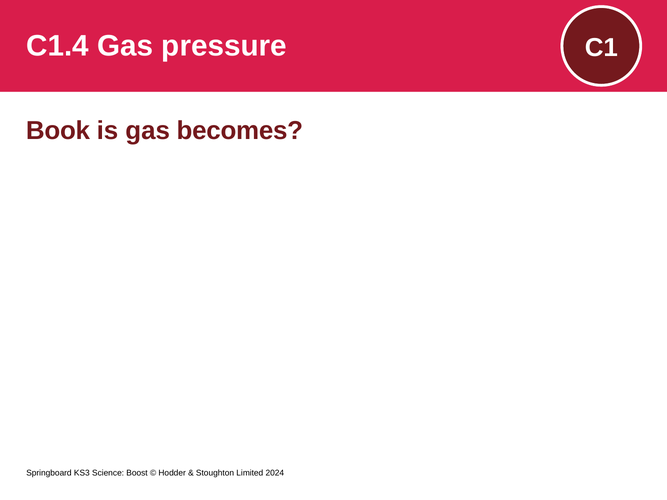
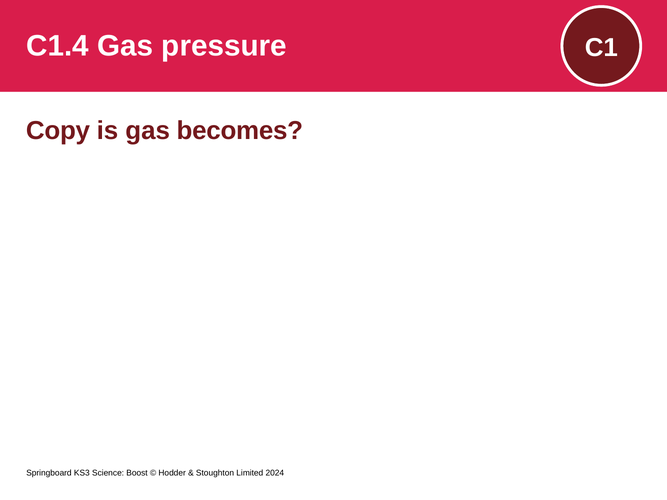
Book: Book -> Copy (58, 131)
